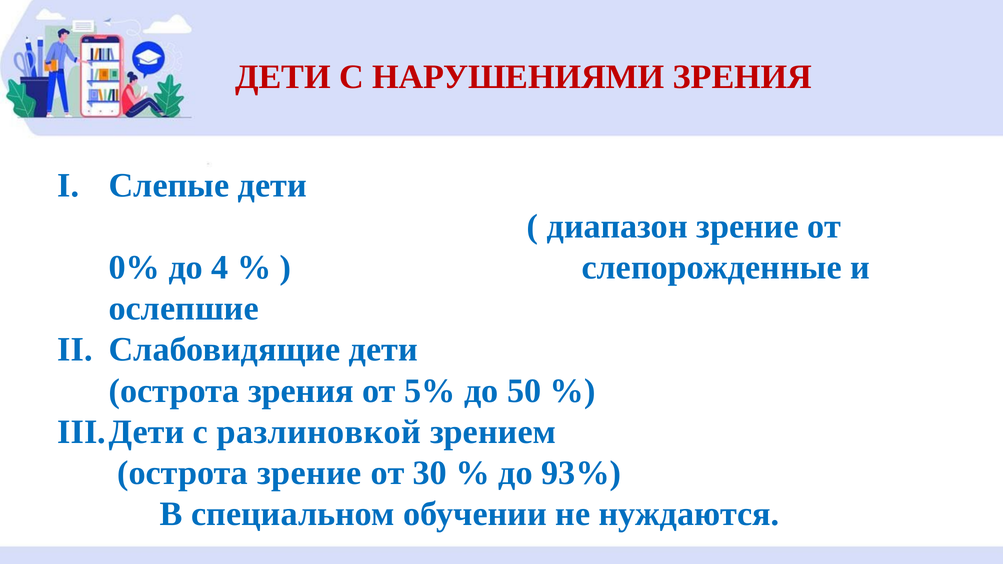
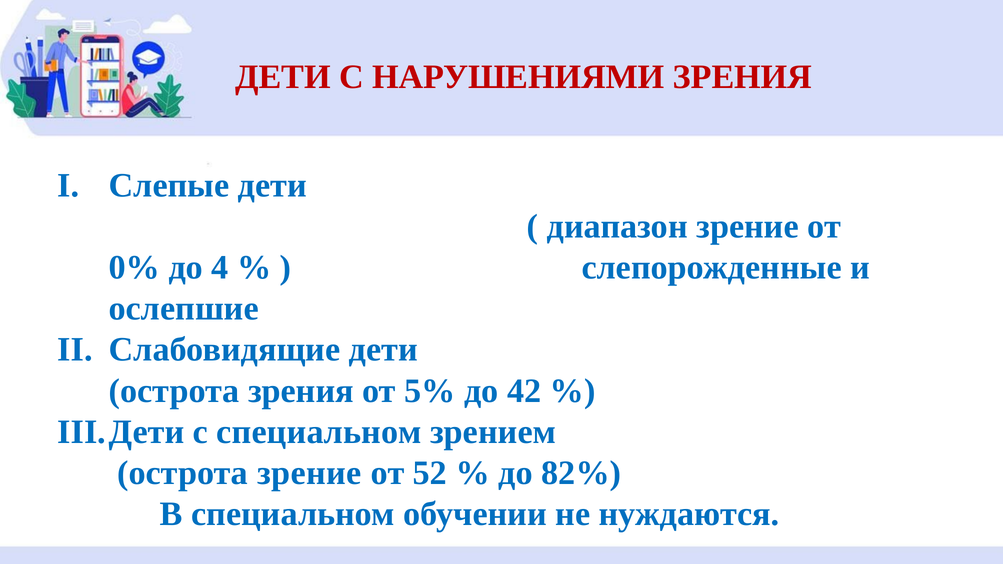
50: 50 -> 42 (524, 391)
с разлиновкой: разлиновкой -> специальном (319, 432)
30: 30 -> 52 (430, 473)
93%: 93% -> 82% (581, 473)
